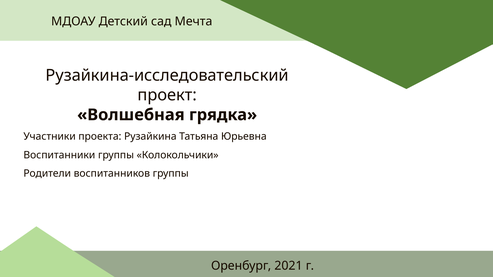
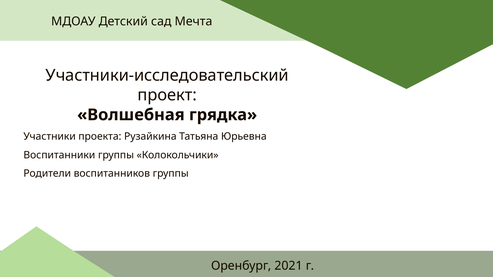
Рузайкина-исследовательский: Рузайкина-исследовательский -> Участники-исследовательский (167, 75)
